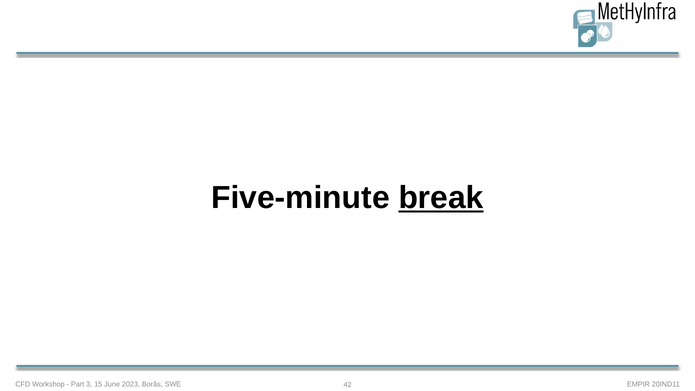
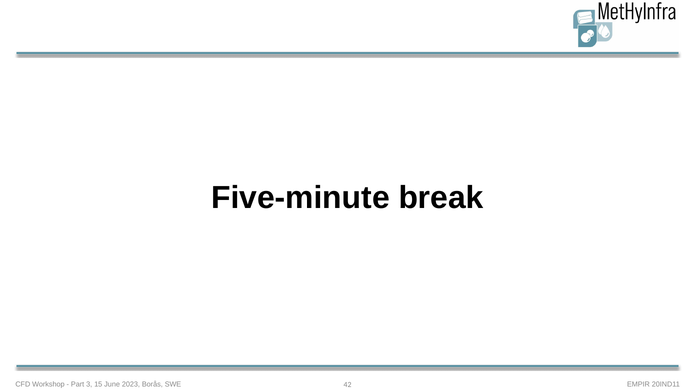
break underline: present -> none (441, 198)
